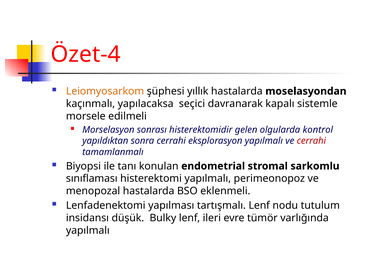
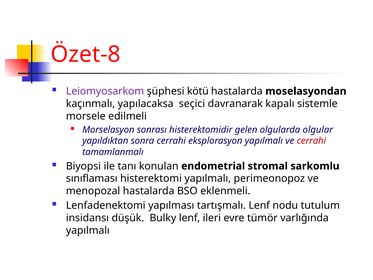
Özet-4: Özet-4 -> Özet-8 (86, 54)
Leiomyosarkom colour: orange -> purple (105, 91)
yıllık: yıllık -> kötü (198, 91)
kontrol: kontrol -> olgular (318, 130)
